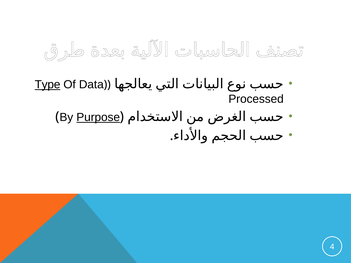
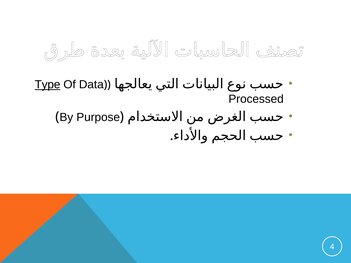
Purpose underline: present -> none (98, 117)
